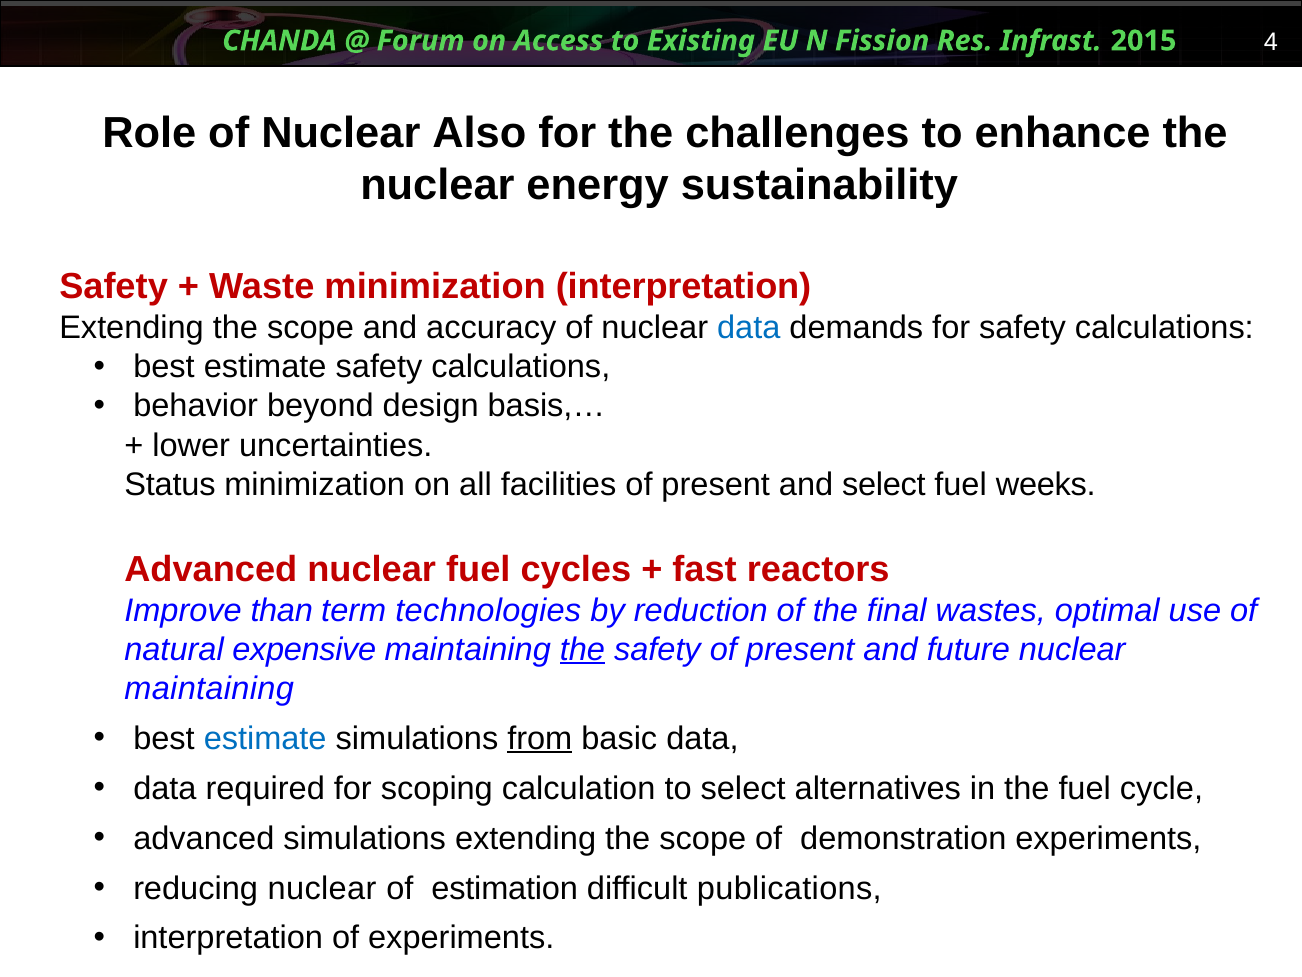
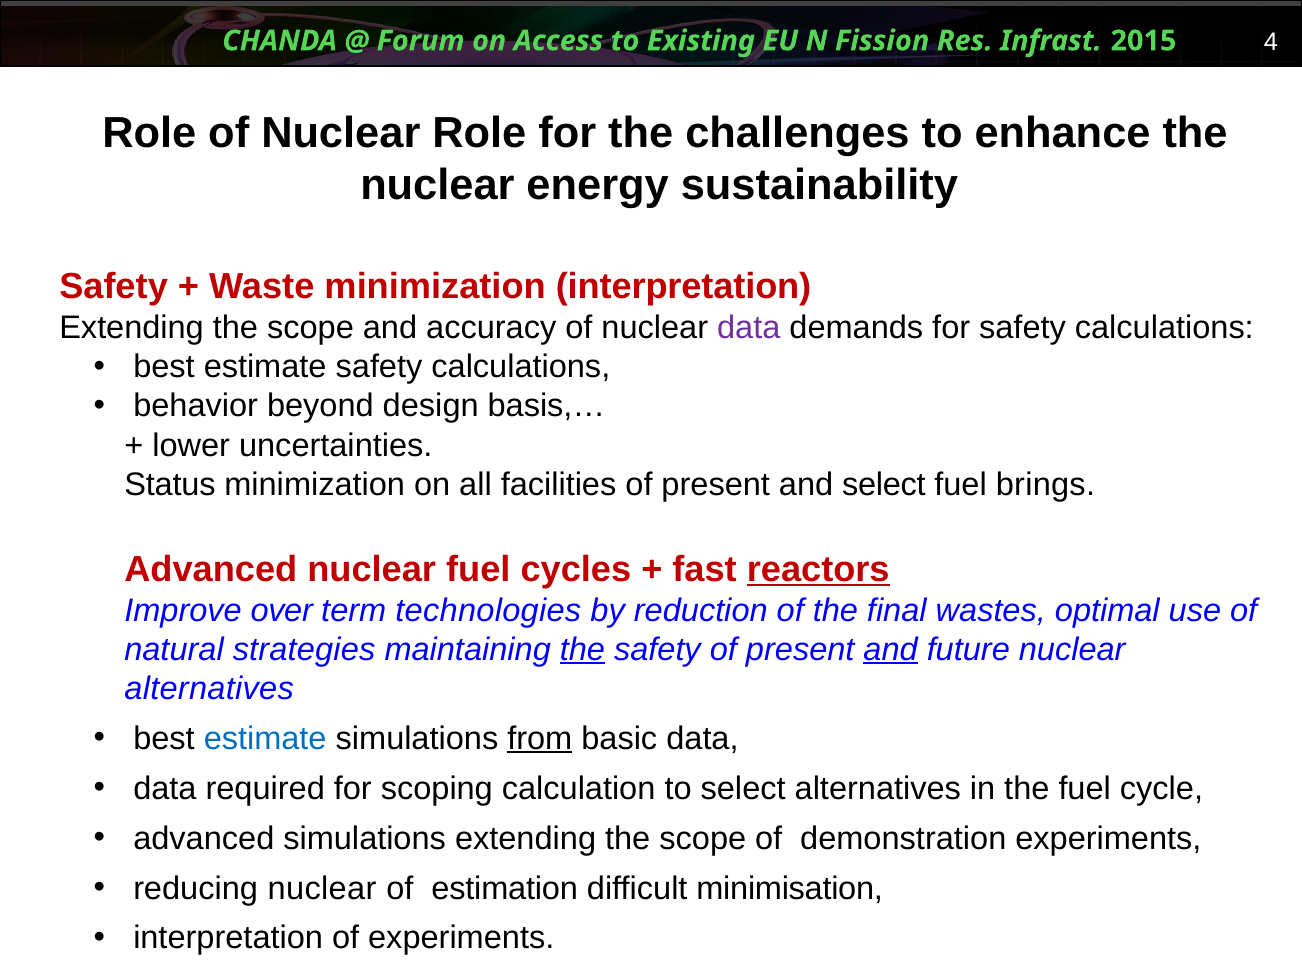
Also: Also -> Role (479, 133)
data colour: blue -> purple (749, 328)
weeks: weeks -> brings (1045, 484)
reactors underline: none -> present (818, 569)
than: than -> over (282, 610)
expensive: expensive -> strategies (304, 649)
and underline: none -> present (891, 649)
maintaining: maintaining -> alternatives (209, 688)
publications: publications -> minimisation (790, 888)
